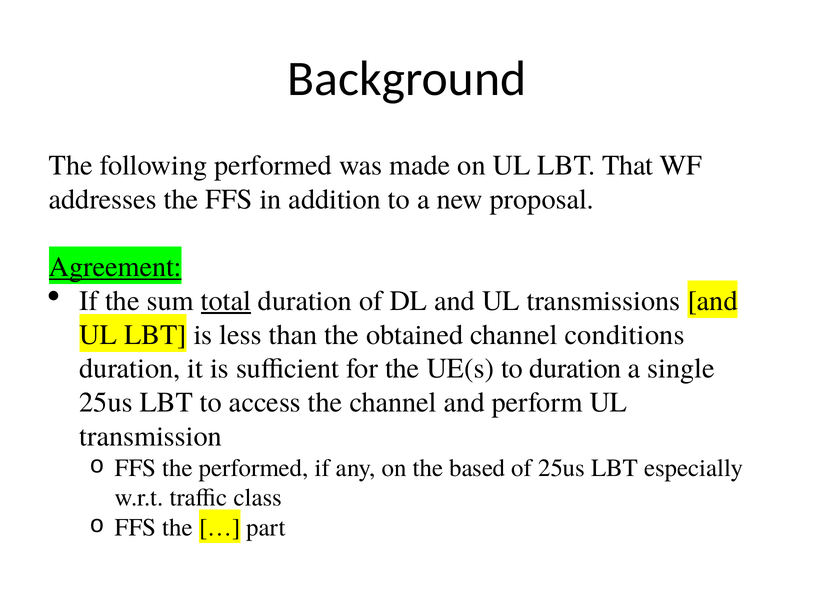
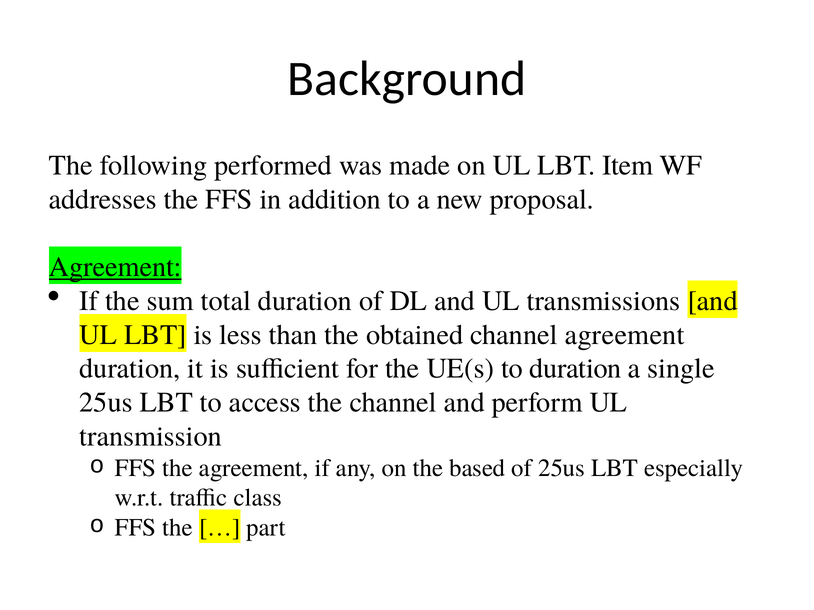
That: That -> Item (628, 165)
total underline: present -> none (226, 301)
channel conditions: conditions -> agreement (625, 335)
the performed: performed -> agreement (254, 468)
